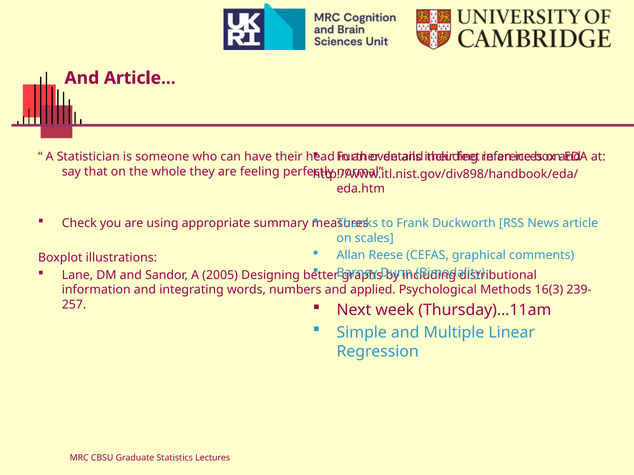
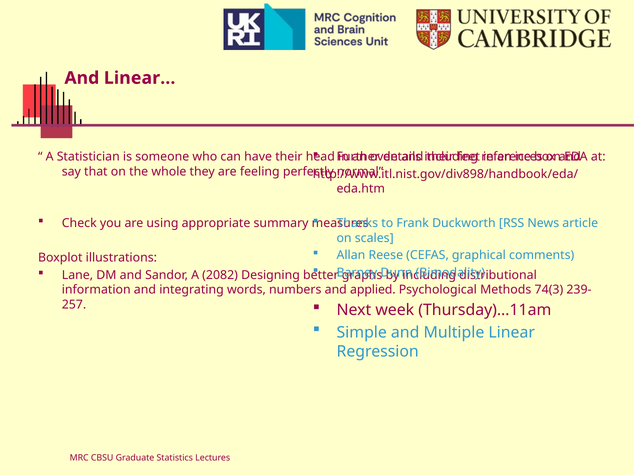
And Article: Article -> Linear (140, 78)
2005: 2005 -> 2082 (220, 275)
16(3: 16(3 -> 74(3 (549, 290)
